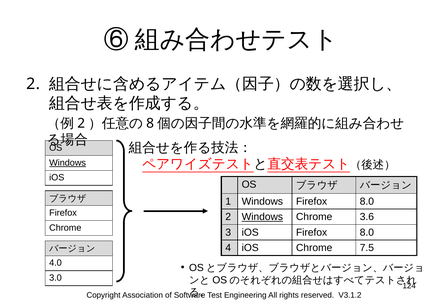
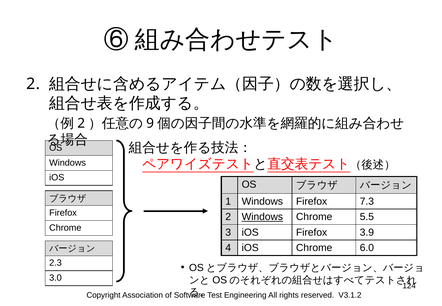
8: 8 -> 9 (150, 123)
Windows underline: present -> none (68, 163)
Windows Firefox 8.0: 8.0 -> 7.3 (367, 201)
3.6: 3.6 -> 5.5 (367, 217)
iOS Firefox 8.0: 8.0 -> 3.9 (367, 232)
7.5: 7.5 -> 6.0 (367, 248)
4.0: 4.0 -> 2.3 (56, 263)
